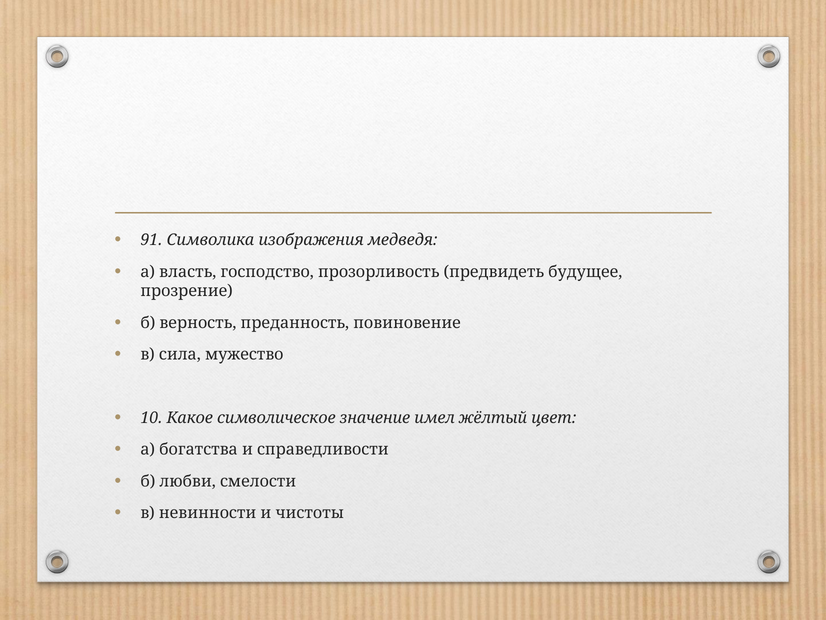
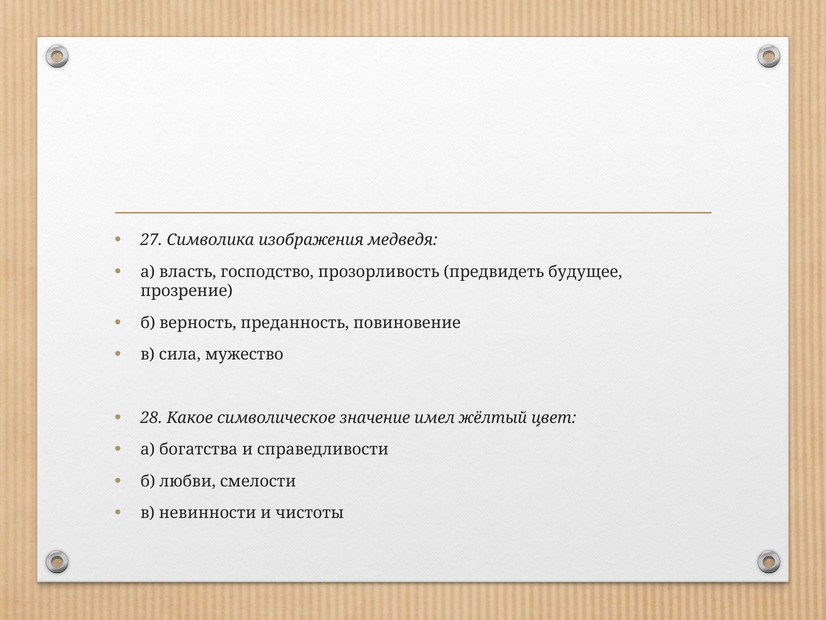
91: 91 -> 27 (151, 240)
10: 10 -> 28 (151, 417)
